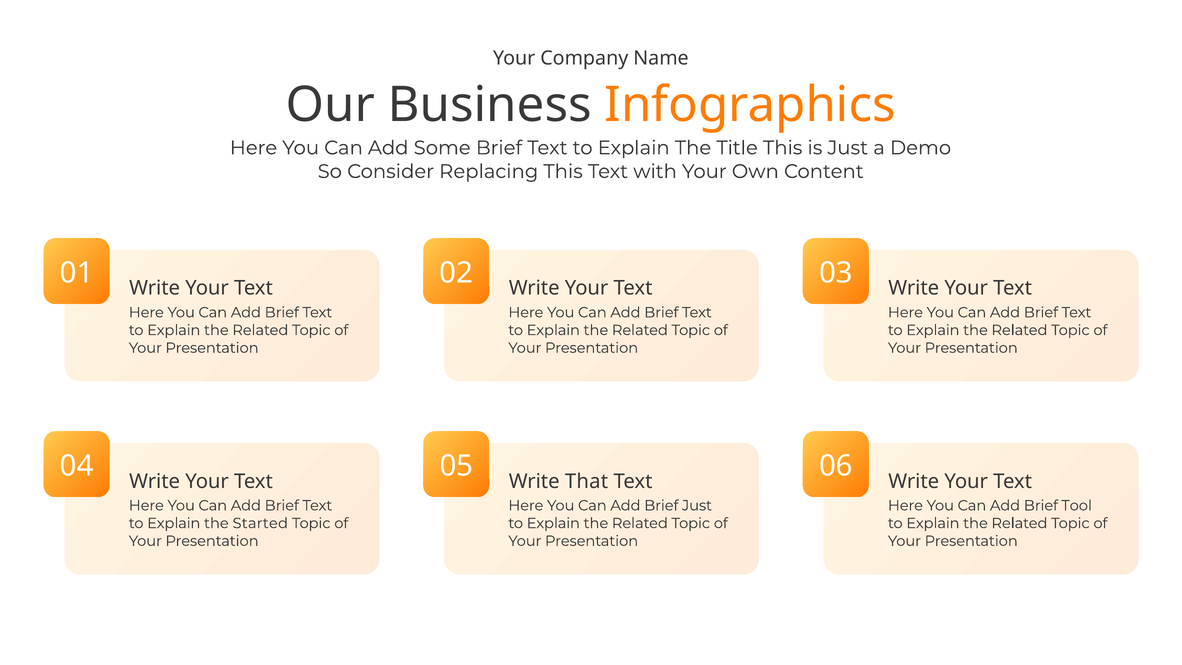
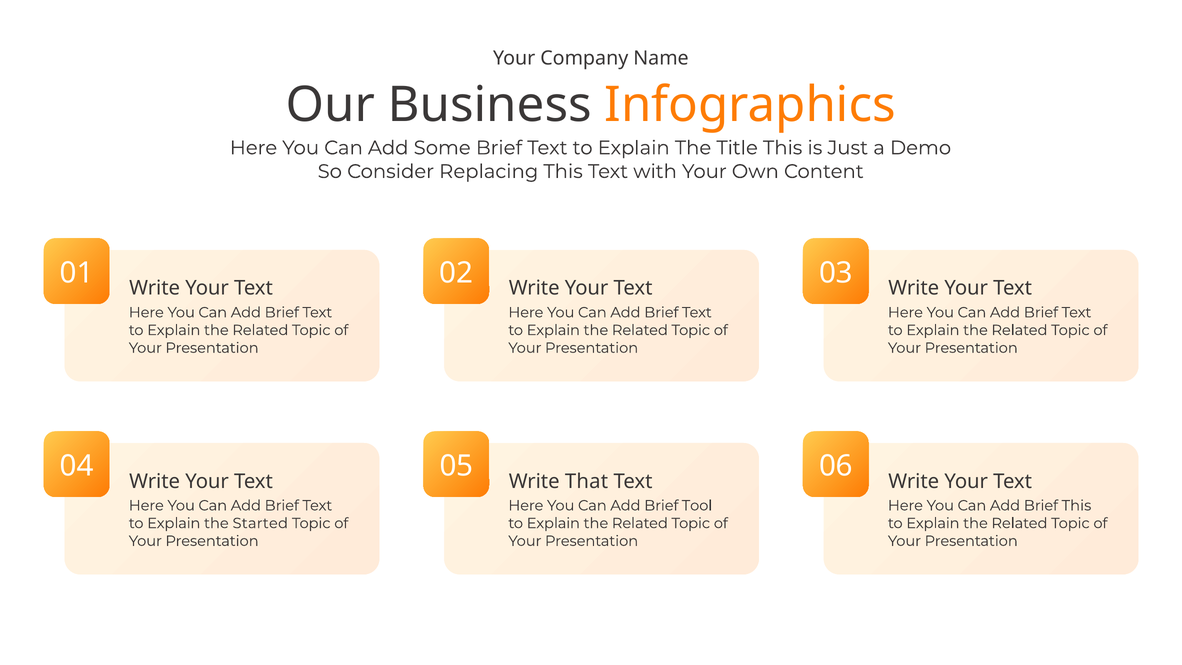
Brief Just: Just -> Tool (697, 505)
Brief Tool: Tool -> This (1076, 505)
